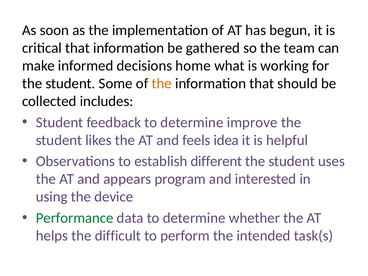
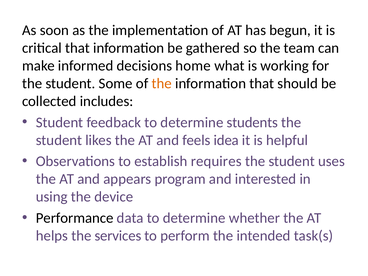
improve: improve -> students (252, 122)
different: different -> requires (216, 161)
Performance colour: green -> black (75, 218)
difficult: difficult -> services (118, 236)
